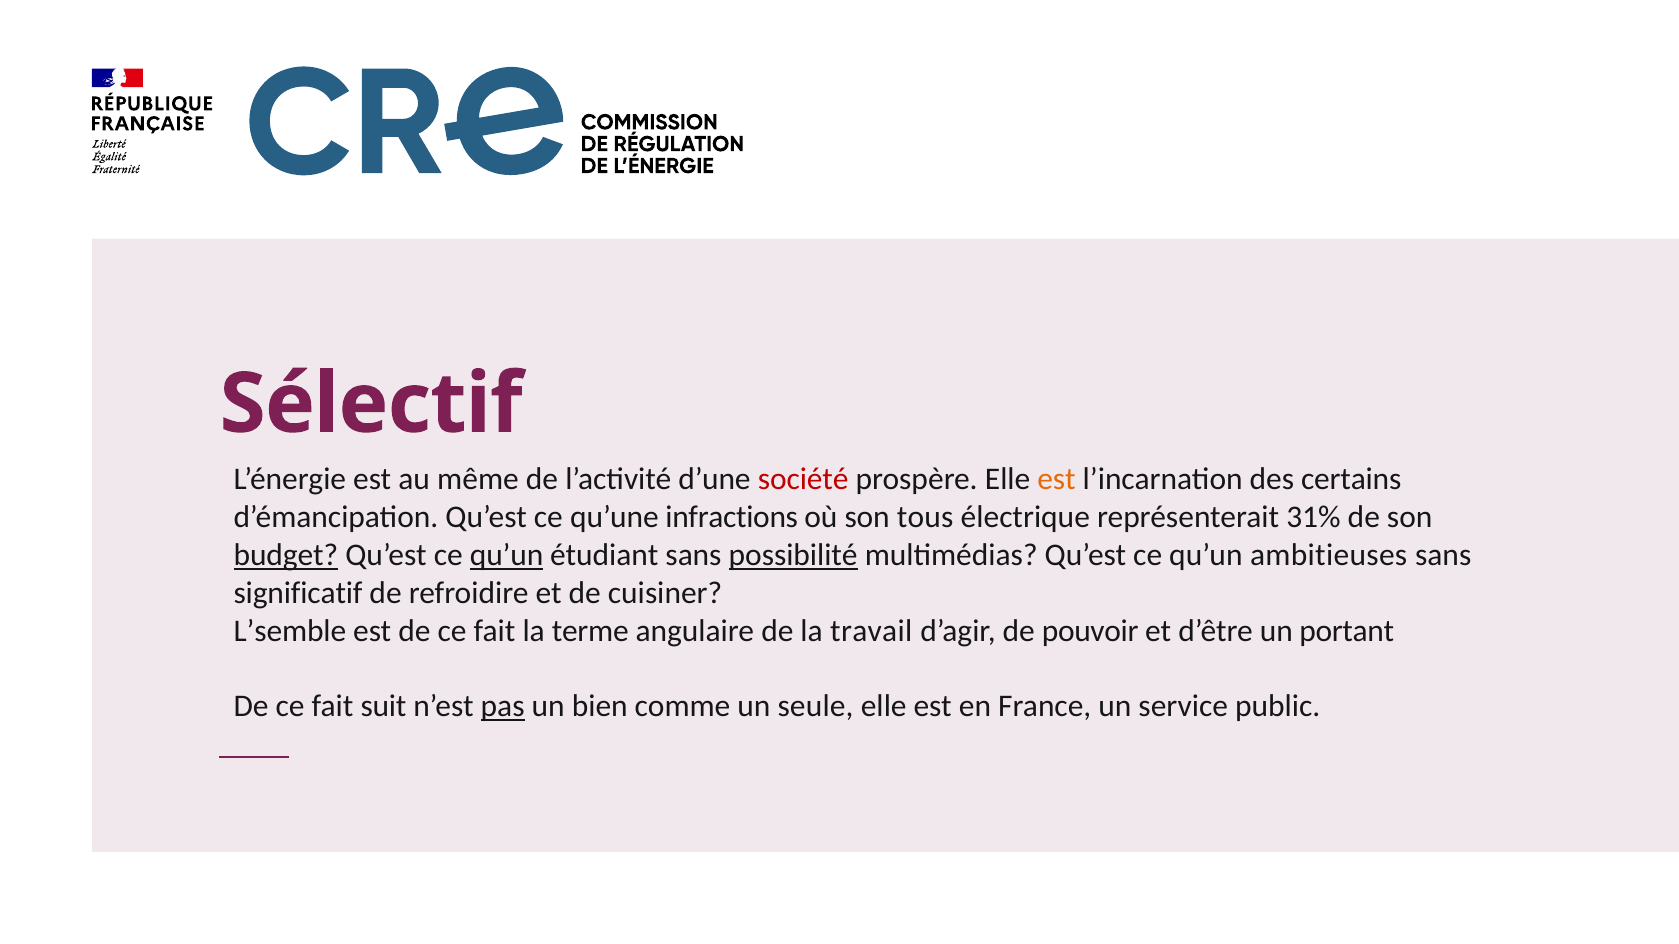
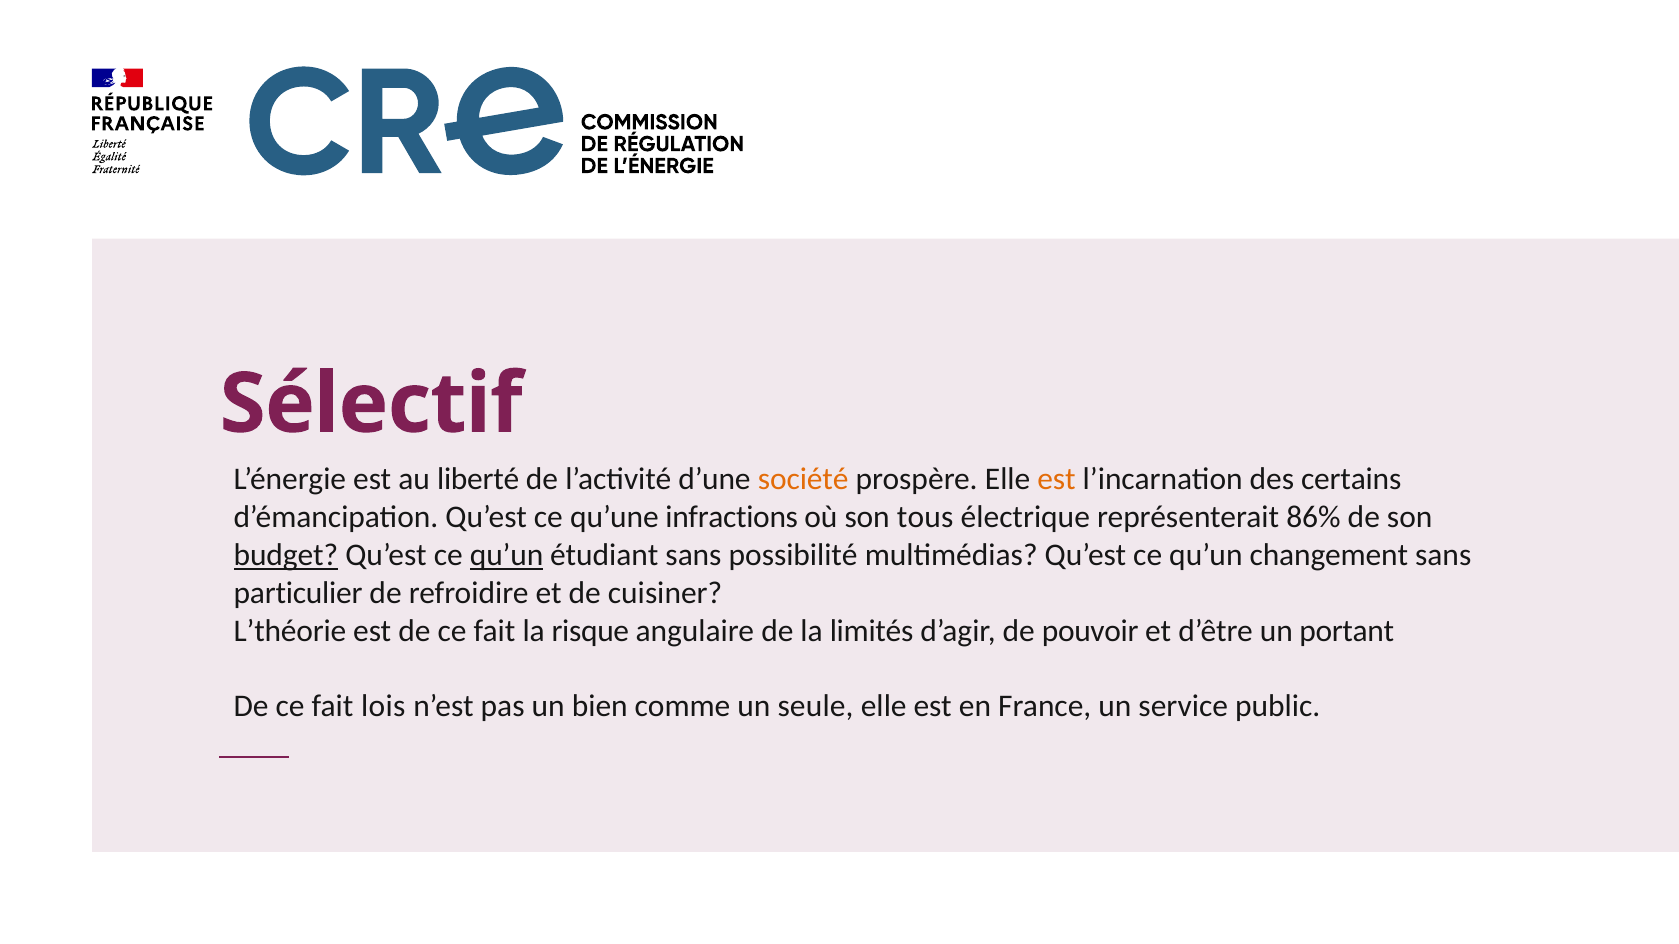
même: même -> liberté (478, 480)
société colour: red -> orange (803, 480)
31%: 31% -> 86% (1313, 518)
possibilité underline: present -> none (793, 555)
ambitieuses: ambitieuses -> changement (1329, 555)
significatif: significatif -> particulier (298, 593)
L’semble: L’semble -> L’théorie (290, 631)
terme: terme -> risque (590, 631)
travail: travail -> limités (872, 631)
suit: suit -> lois (383, 706)
pas underline: present -> none (503, 706)
